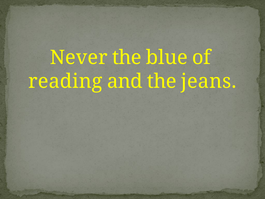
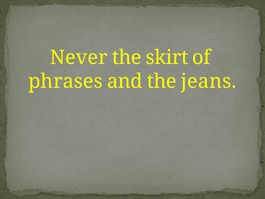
blue: blue -> skirt (167, 57)
reading: reading -> phrases (65, 81)
